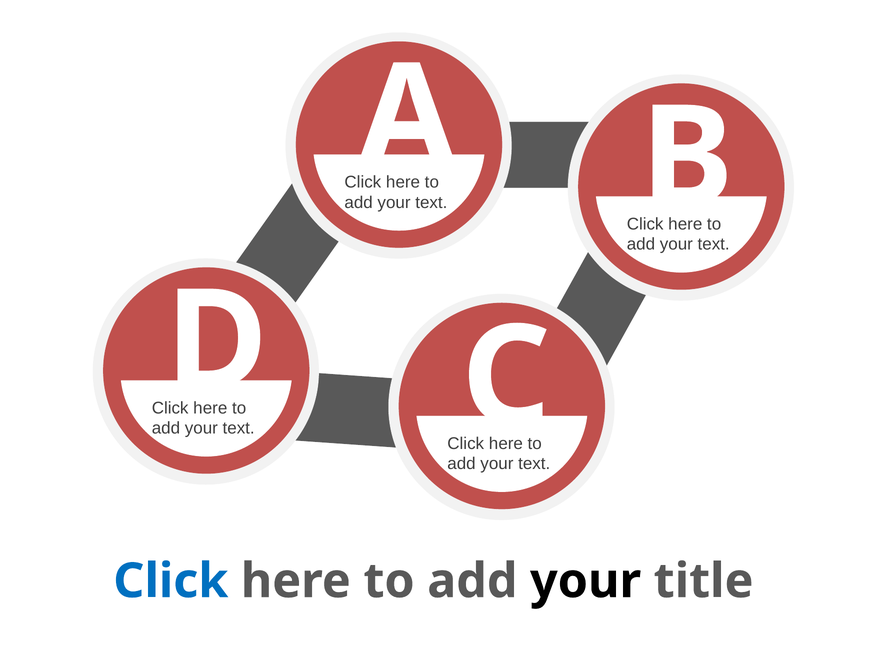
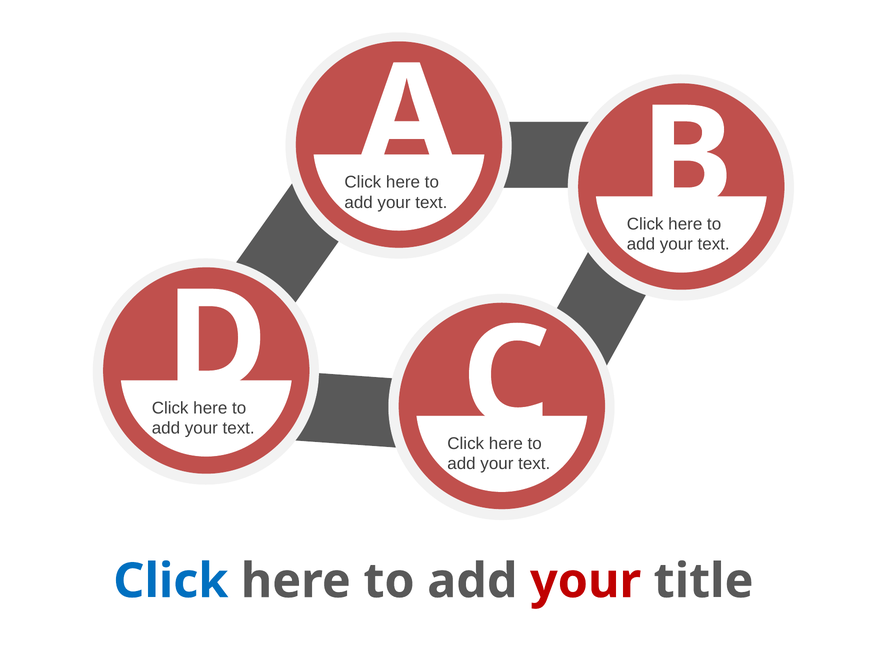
your colour: black -> red (586, 581)
